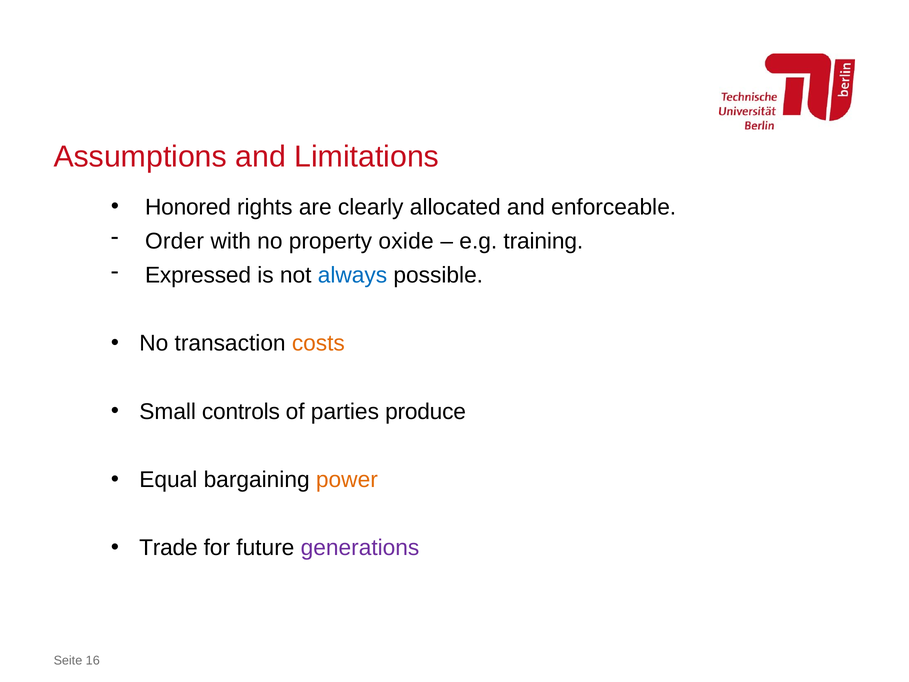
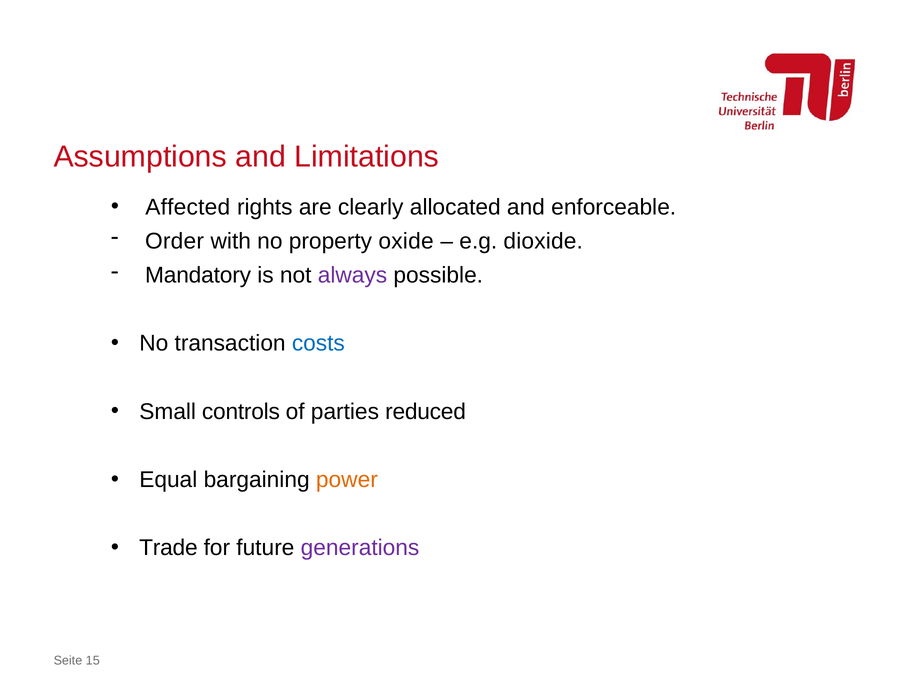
Honored: Honored -> Affected (188, 207)
training: training -> dioxide (543, 241)
Expressed: Expressed -> Mandatory (198, 275)
always colour: blue -> purple (352, 275)
costs colour: orange -> blue (318, 343)
produce: produce -> reduced (426, 411)
16: 16 -> 15 (93, 660)
